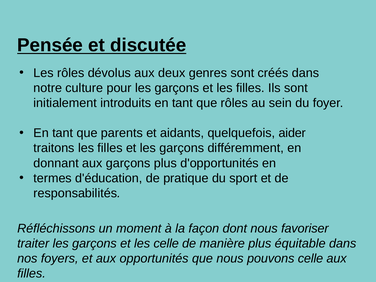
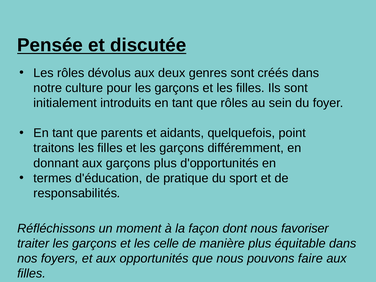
aider: aider -> point (292, 133)
pouvons celle: celle -> faire (310, 258)
